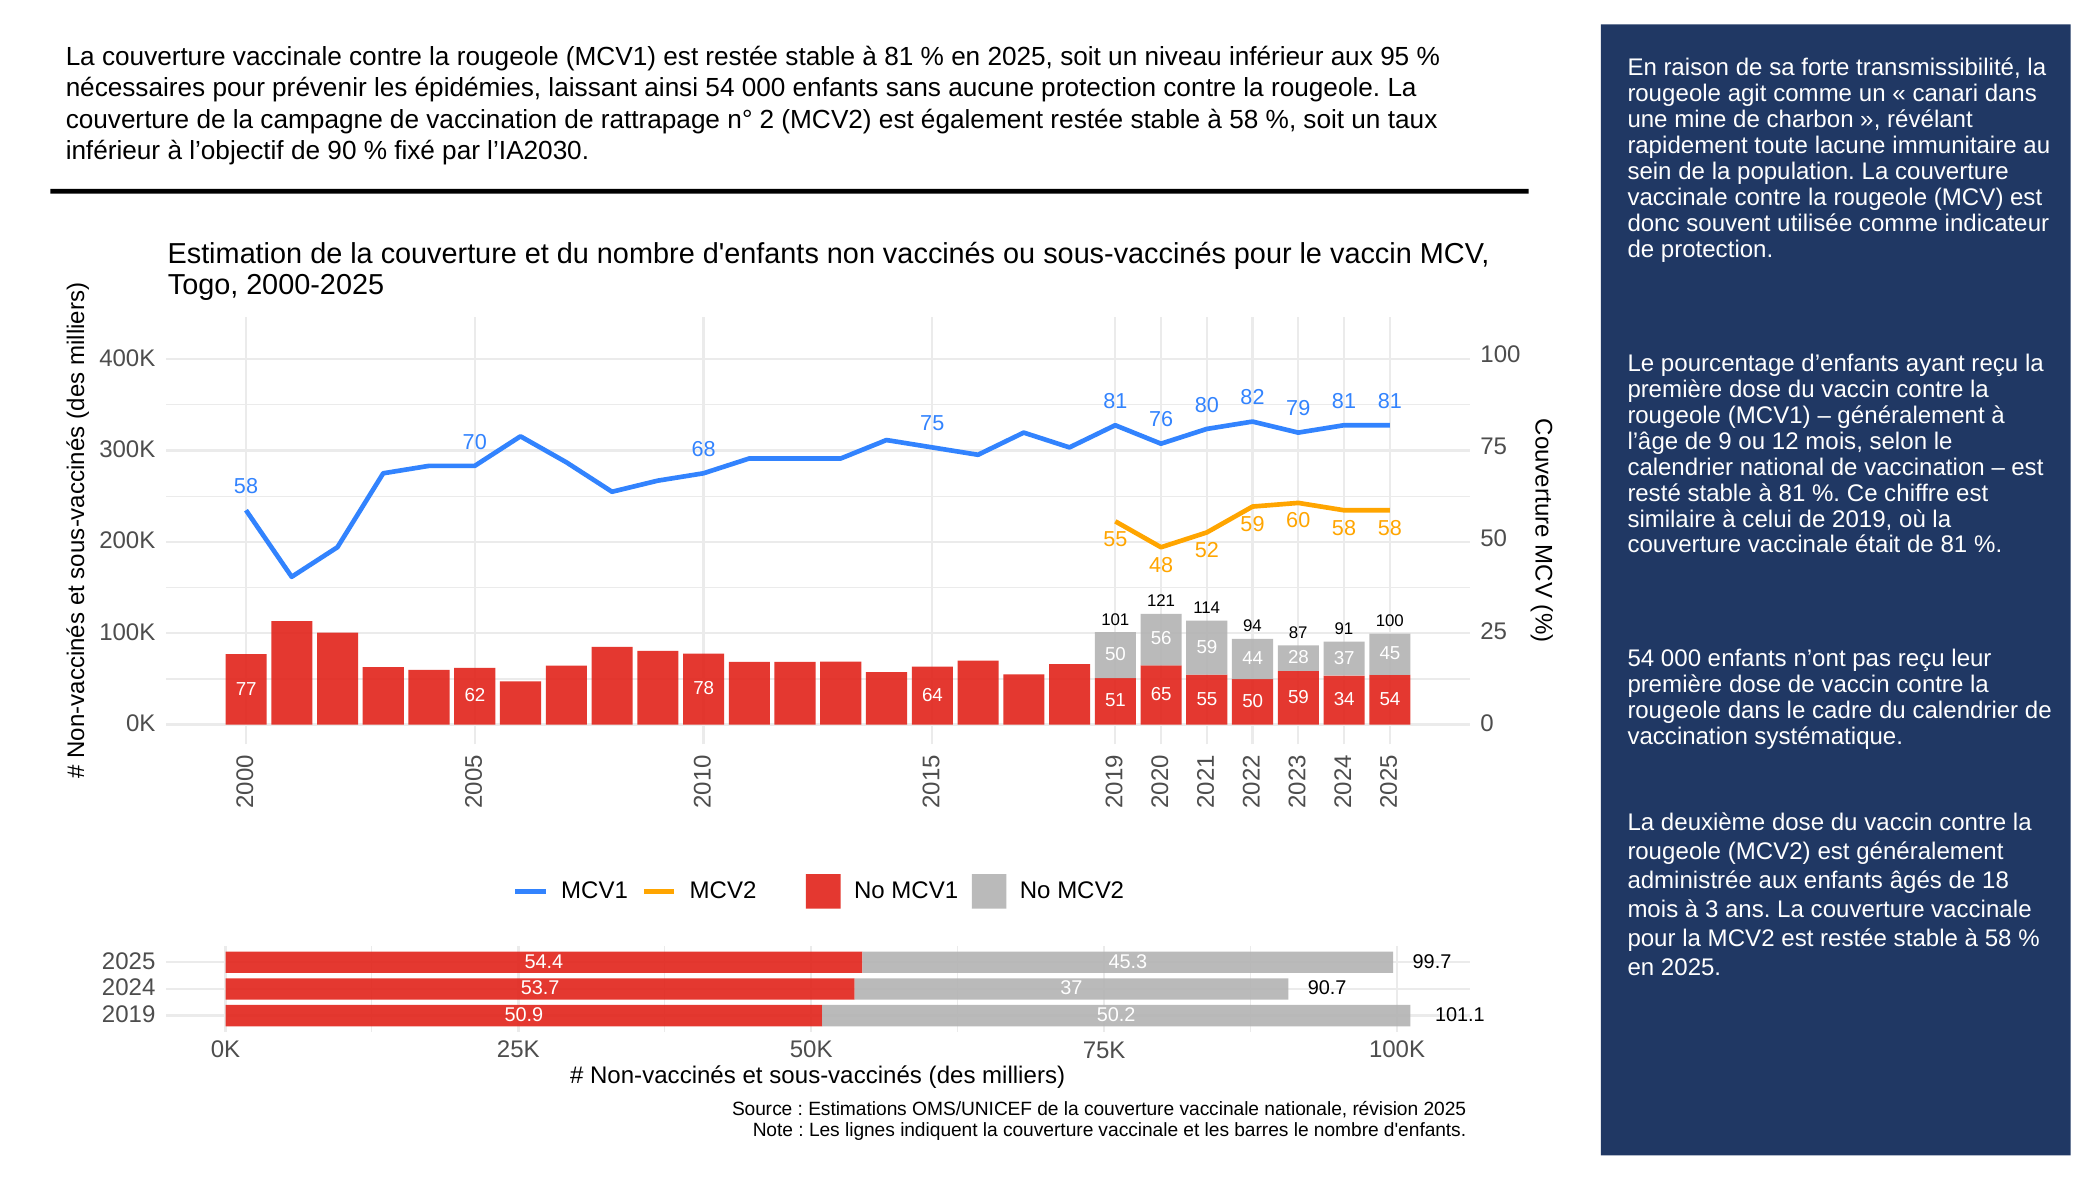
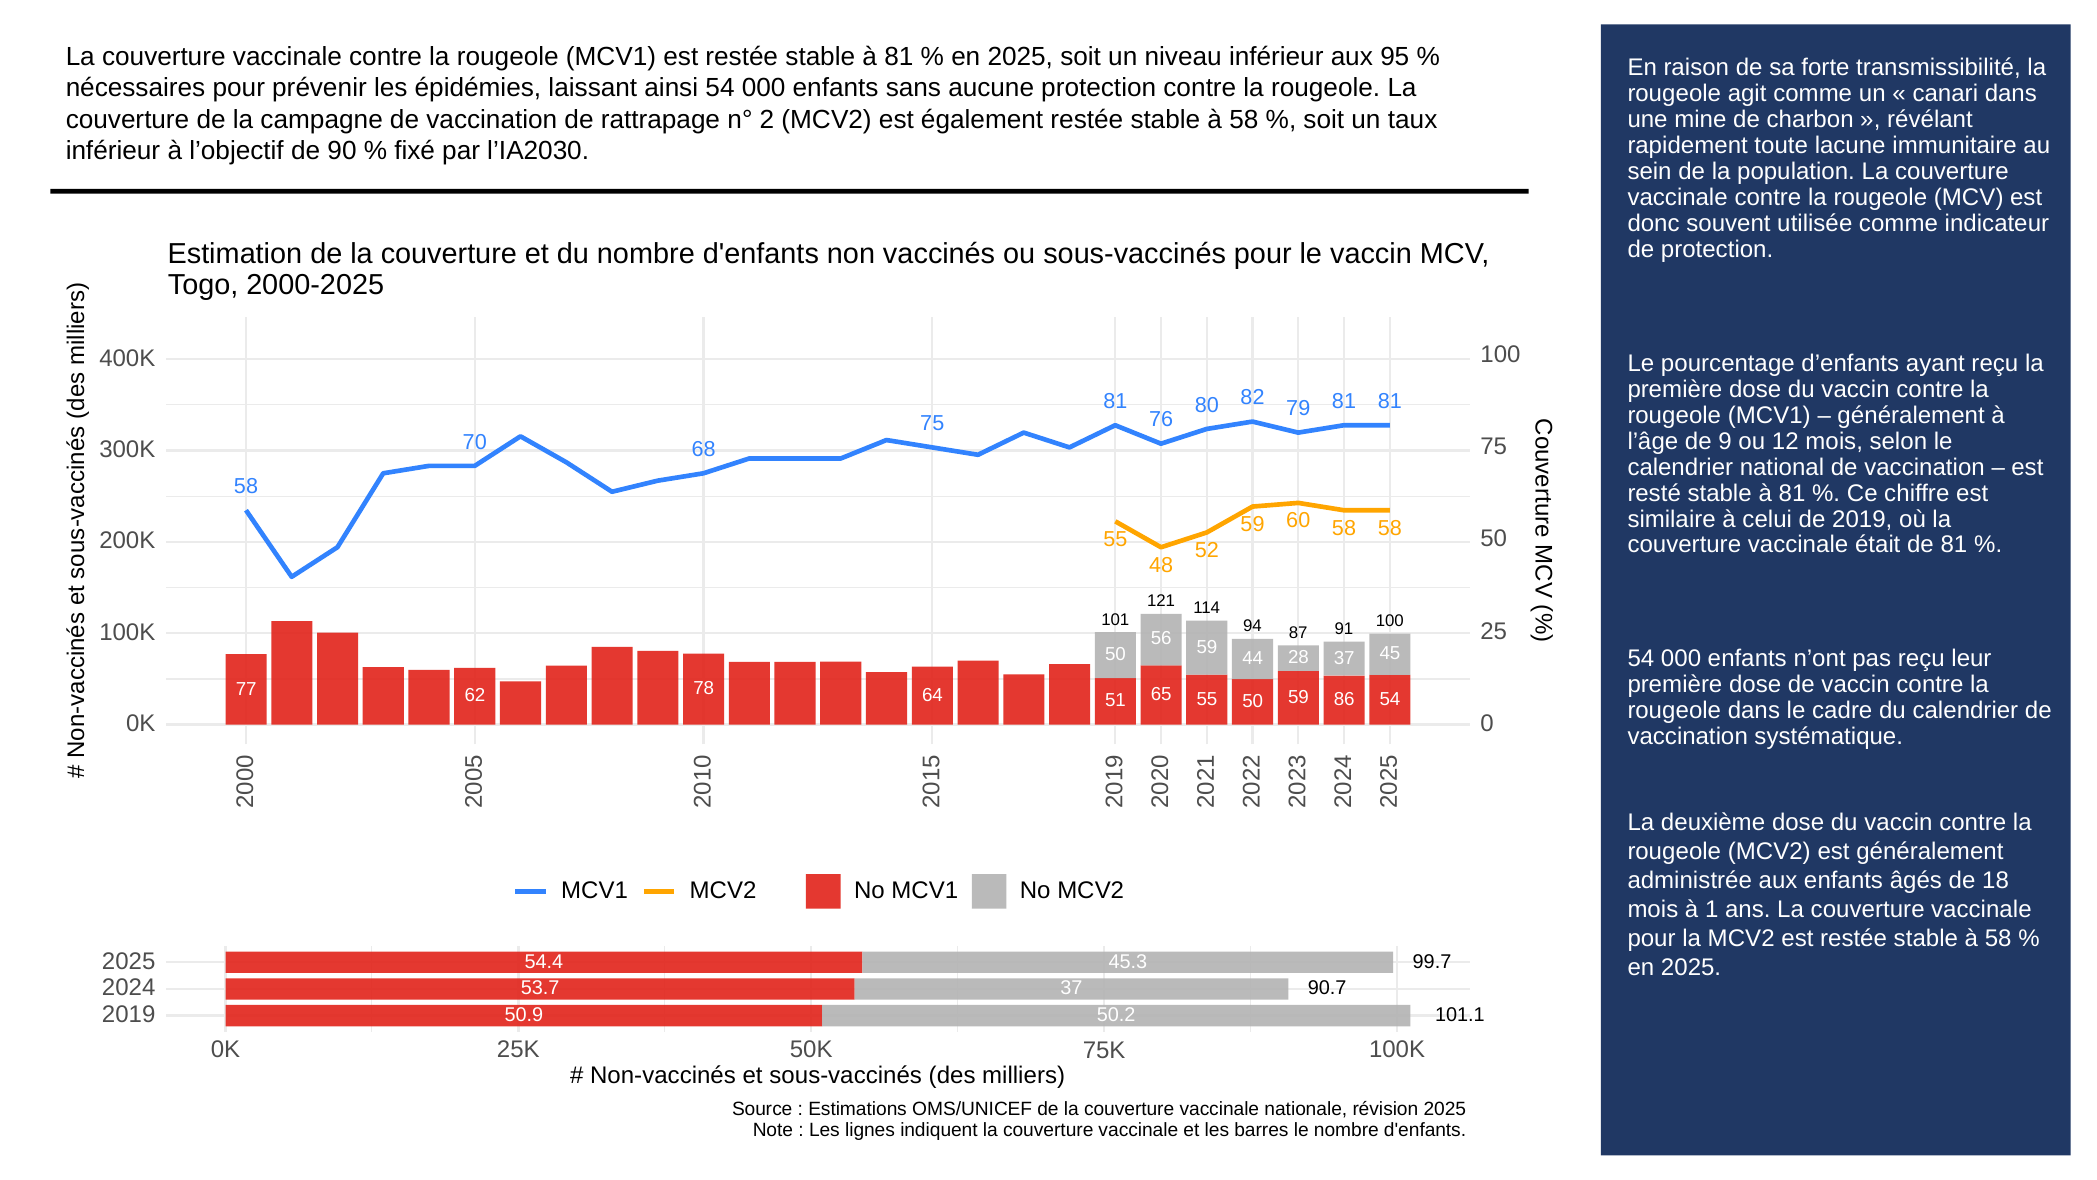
34: 34 -> 86 (1344, 699)
à 3: 3 -> 1 (1712, 909)
